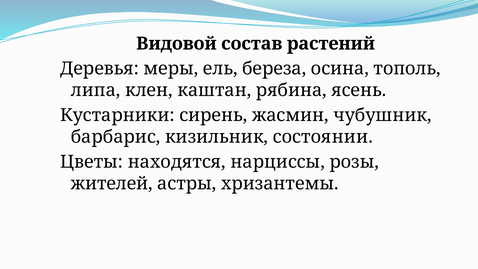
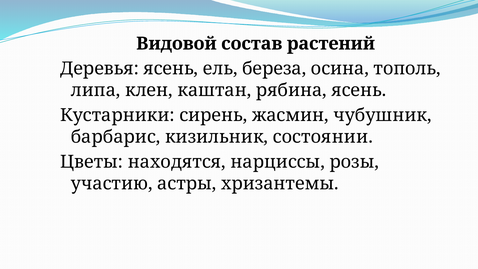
Деревья меры: меры -> ясень (171, 69)
жителей: жителей -> участию (112, 183)
